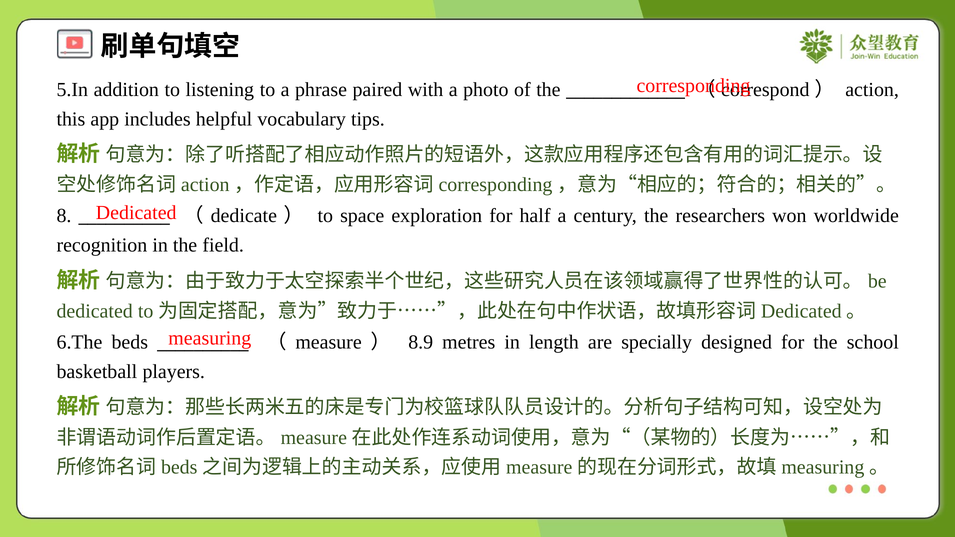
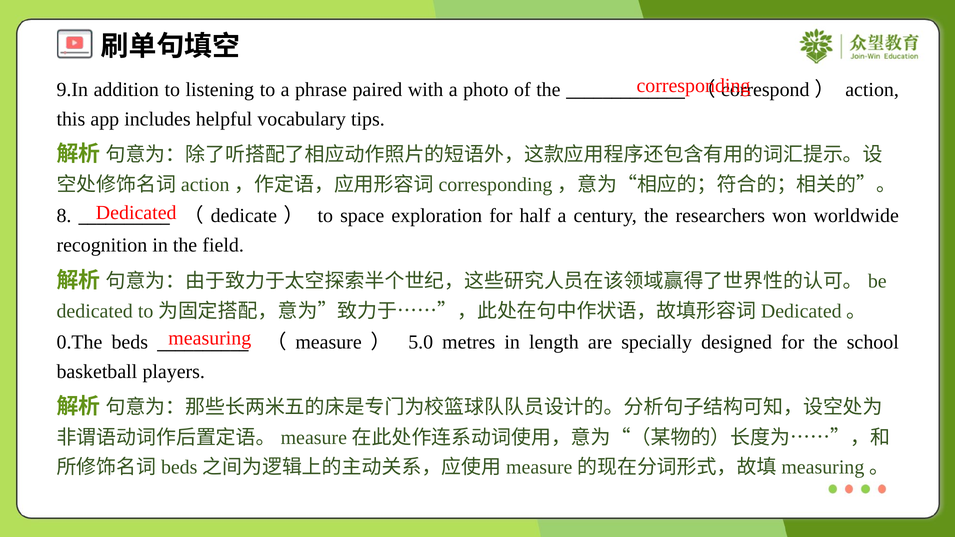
5.In: 5.In -> 9.In (72, 89)
6.The: 6.The -> 0.The (79, 342)
8.9: 8.9 -> 5.0 (421, 342)
